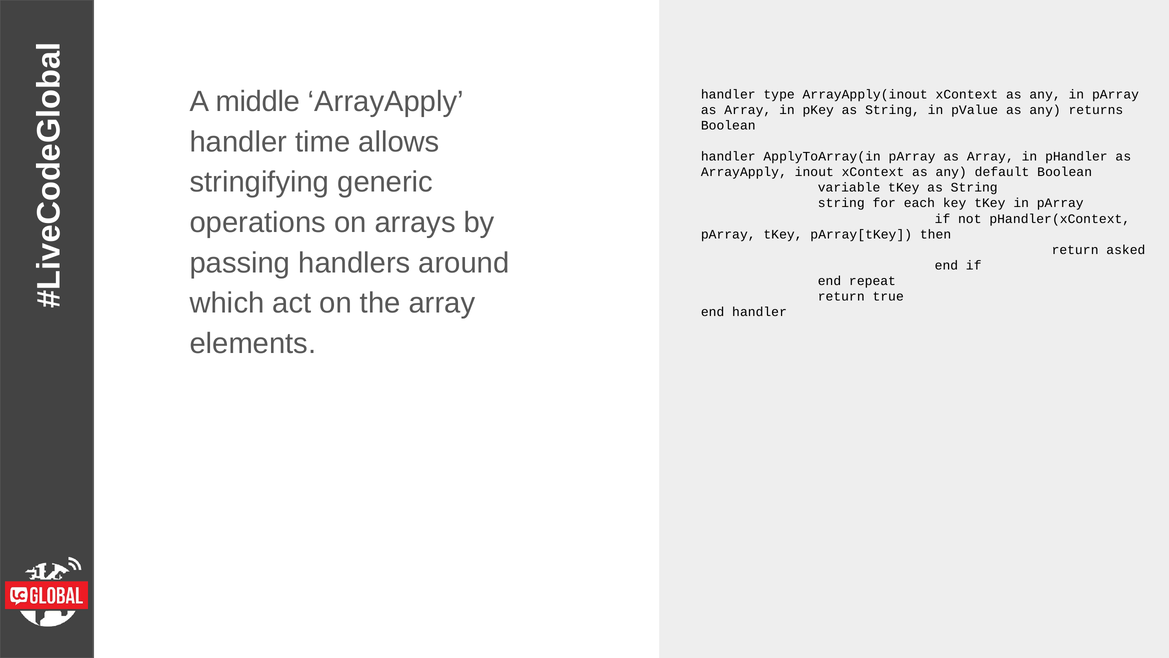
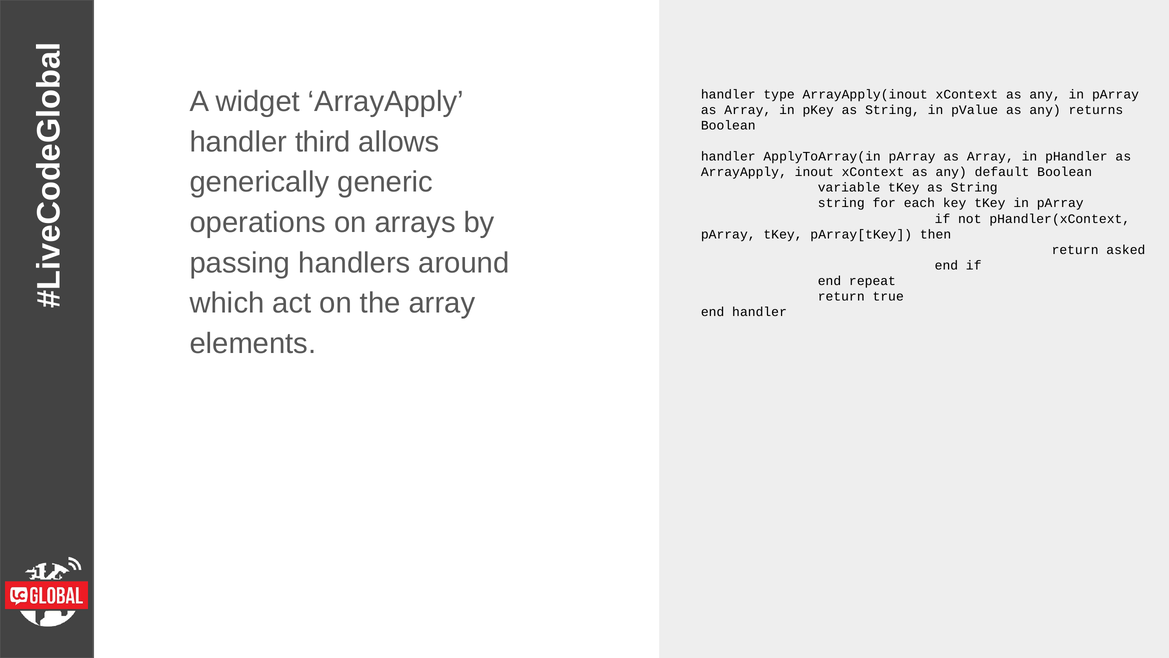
middle: middle -> widget (258, 101)
time: time -> third (323, 142)
stringifying: stringifying -> generically (259, 182)
